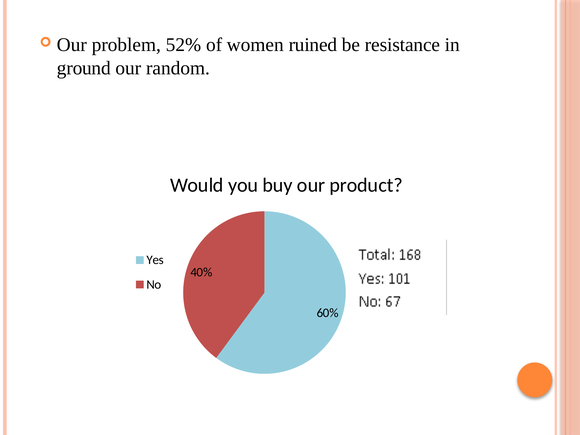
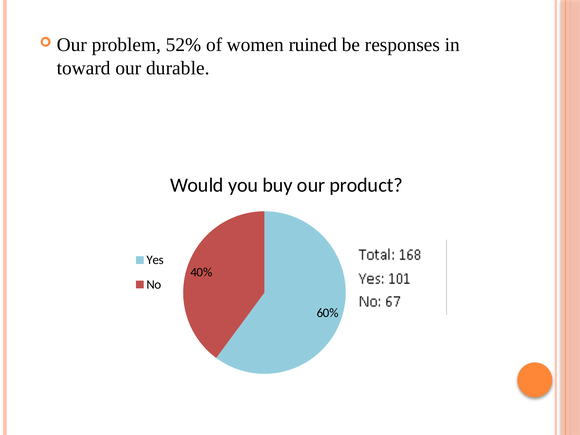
resistance: resistance -> responses (402, 45)
ground: ground -> toward (84, 68)
random: random -> durable (178, 68)
